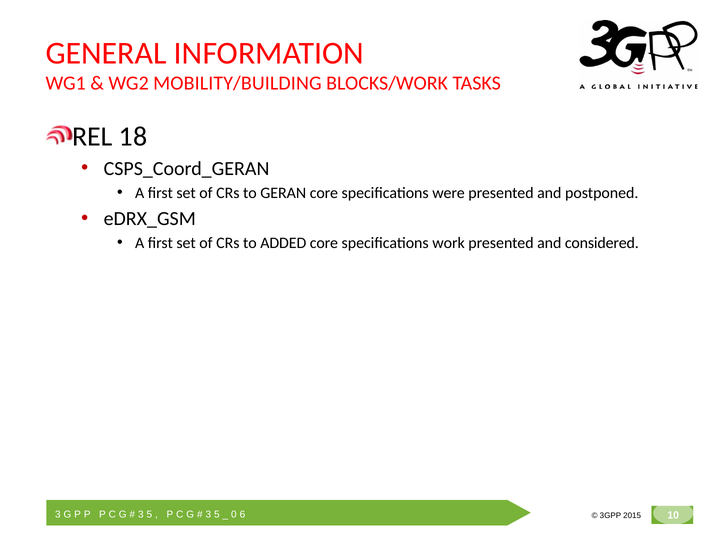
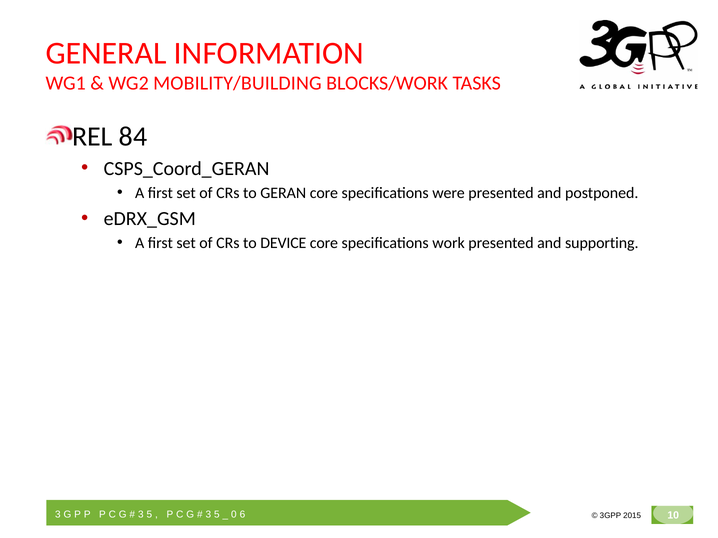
18: 18 -> 84 (133, 136)
ADDED: ADDED -> DEVICE (283, 243)
considered: considered -> supporting (602, 243)
